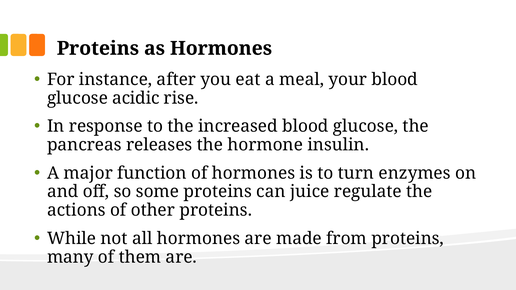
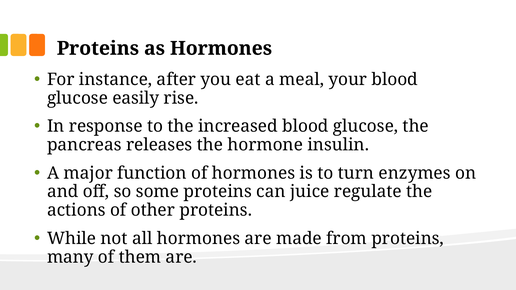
acidic: acidic -> easily (136, 98)
